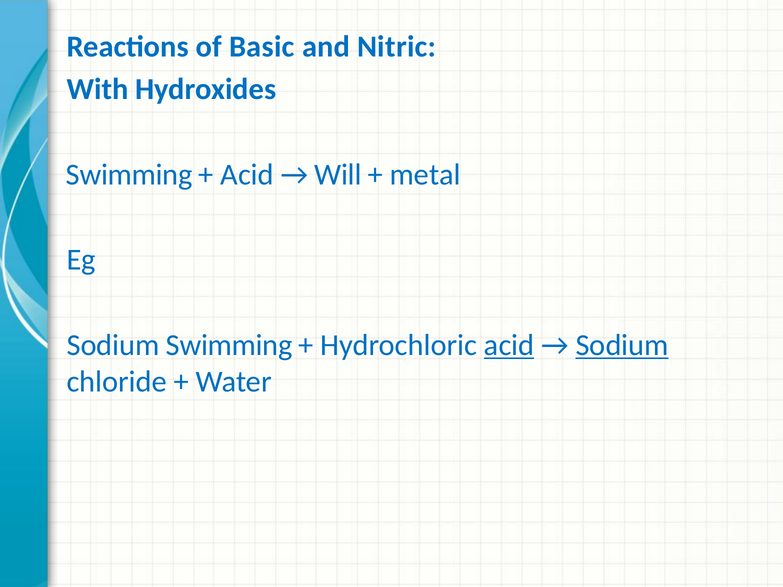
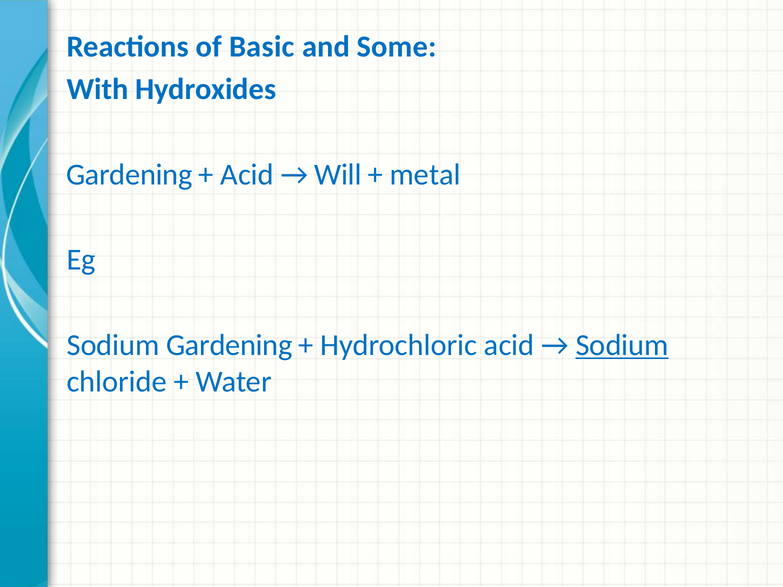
Nitric: Nitric -> Some (397, 47)
Swimming: Swimming -> Gardening (129, 175)
Sodium Swimming: Swimming -> Gardening (229, 345)
acid underline: present -> none (509, 345)
